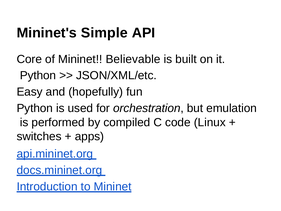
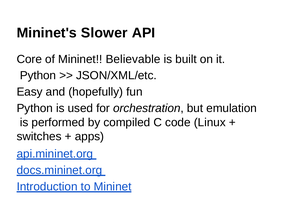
Simple: Simple -> Slower (104, 33)
